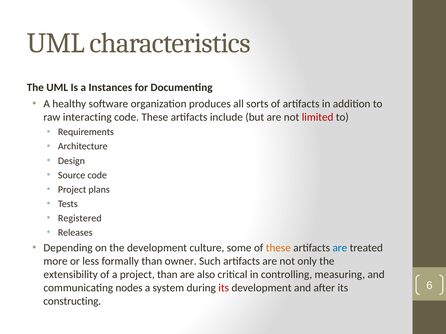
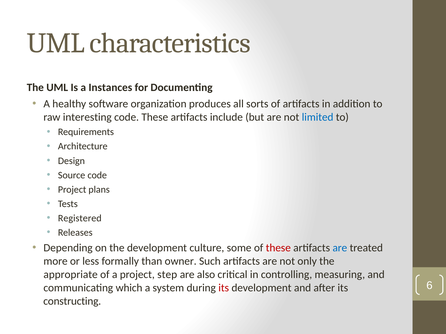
interacting: interacting -> interesting (87, 117)
limited colour: red -> blue (318, 117)
these colour: orange -> red (278, 248)
extensibility: extensibility -> appropriate (71, 275)
project than: than -> step (167, 275)
nodes: nodes -> which (129, 288)
